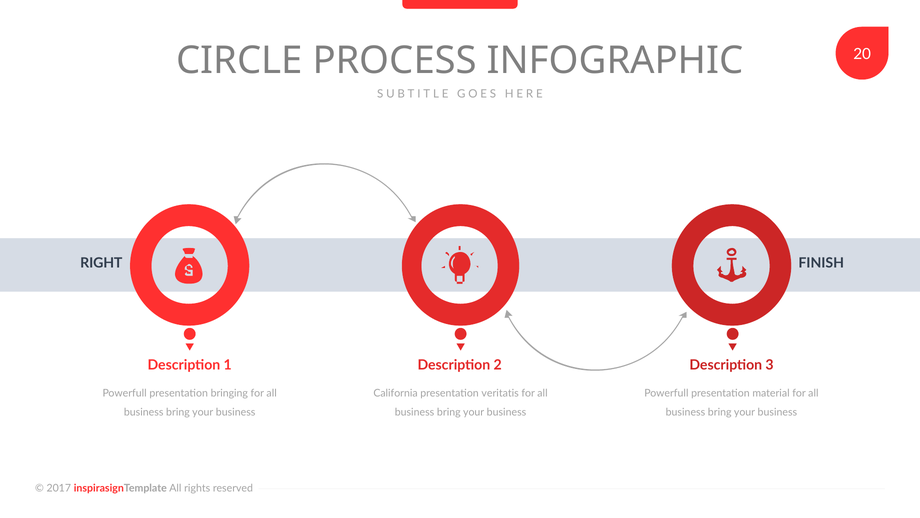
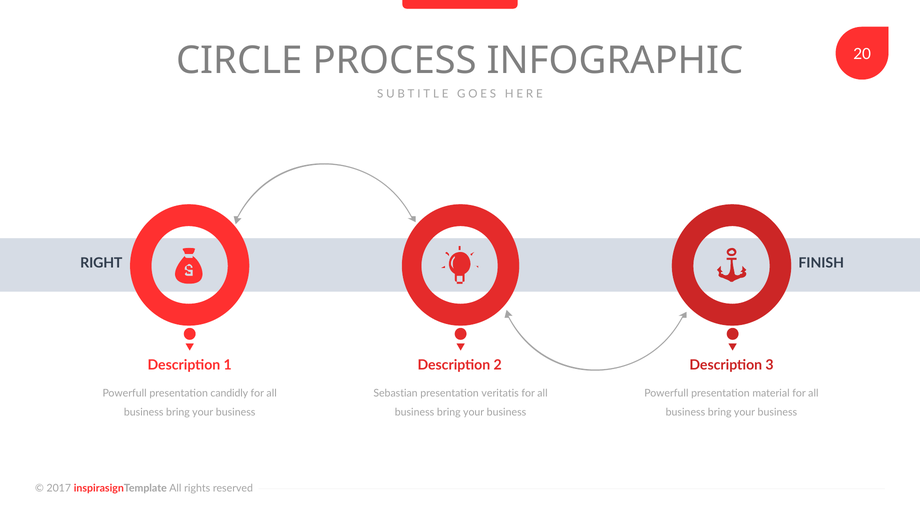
bringing: bringing -> candidly (229, 393)
California: California -> Sebastian (396, 393)
